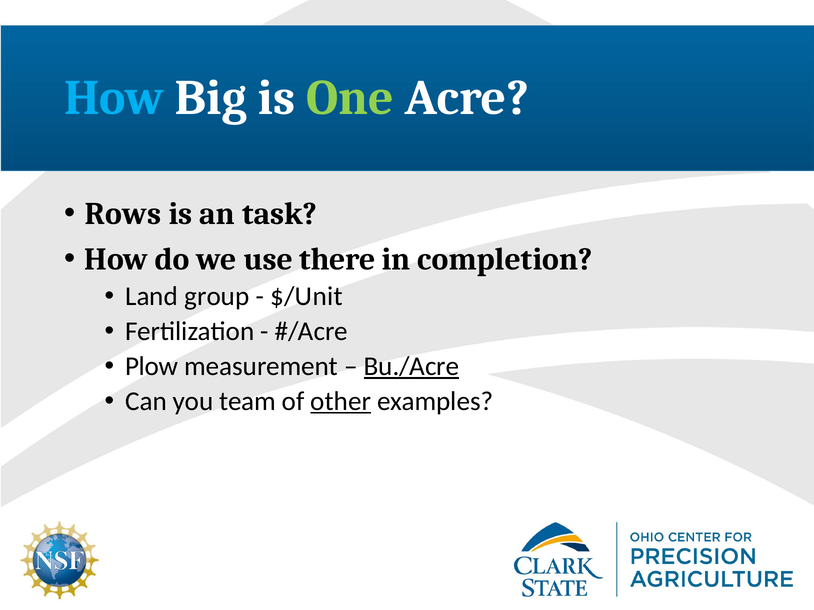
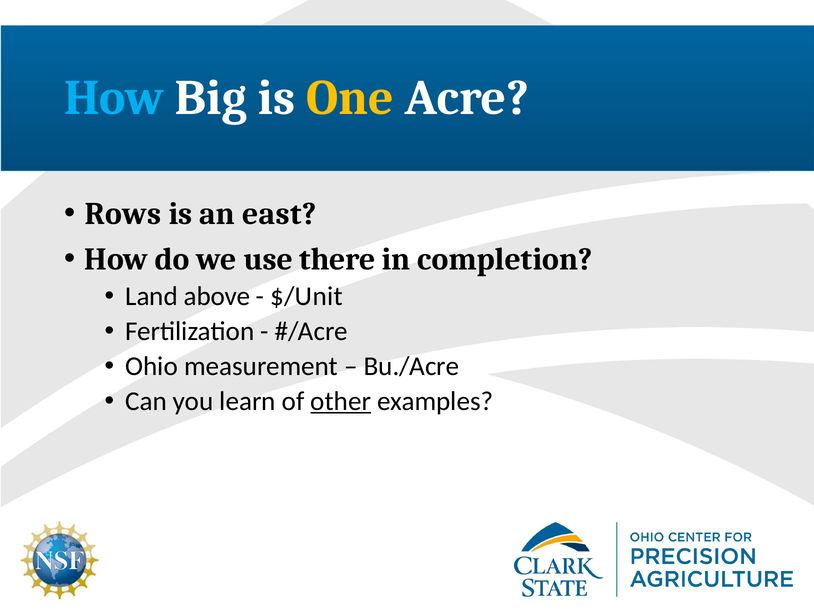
One colour: light green -> yellow (350, 98)
task: task -> east (279, 214)
group: group -> above (217, 297)
Plow: Plow -> Ohio (152, 367)
Bu./Acre underline: present -> none (411, 367)
team: team -> learn (248, 402)
